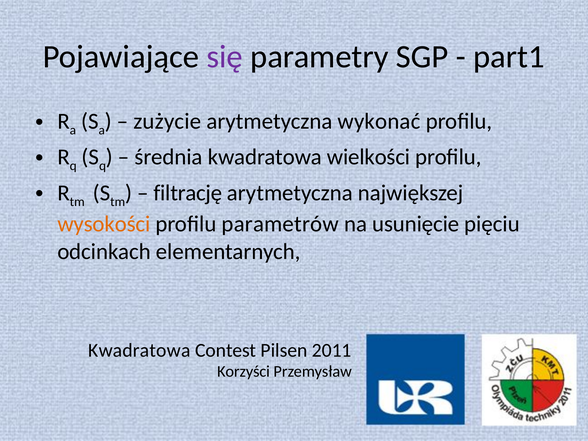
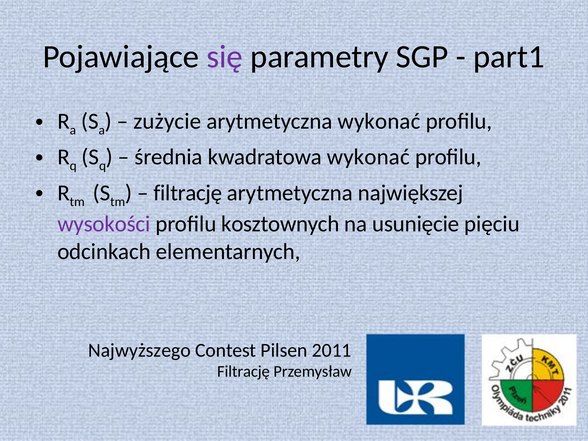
kwadratowa wielkości: wielkości -> wykonać (368, 157)
wysokości colour: orange -> purple (104, 224)
parametrów: parametrów -> kosztownych (280, 224)
Kwadratowa: Kwadratowa -> Najwyższego (139, 350)
Korzyści: Korzyści -> Filtrację (243, 372)
